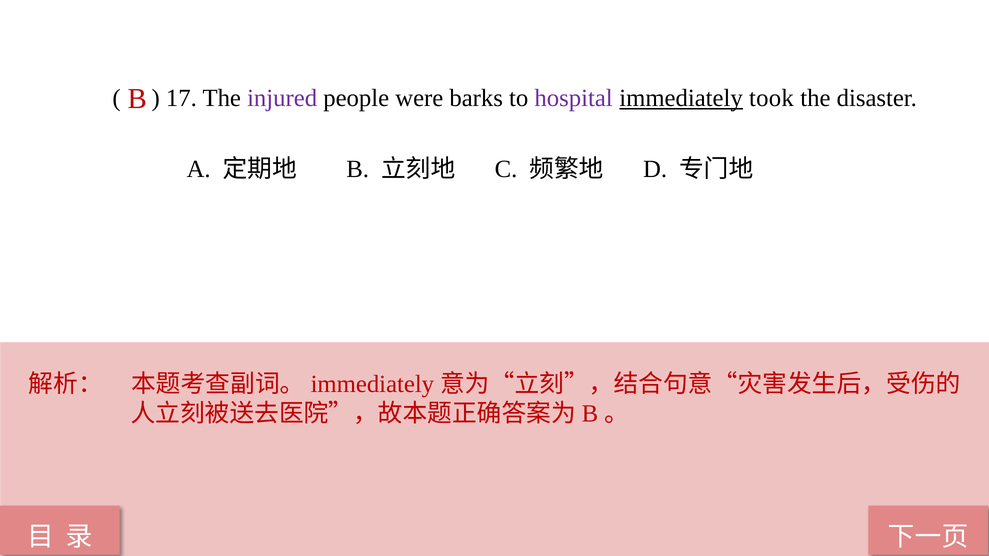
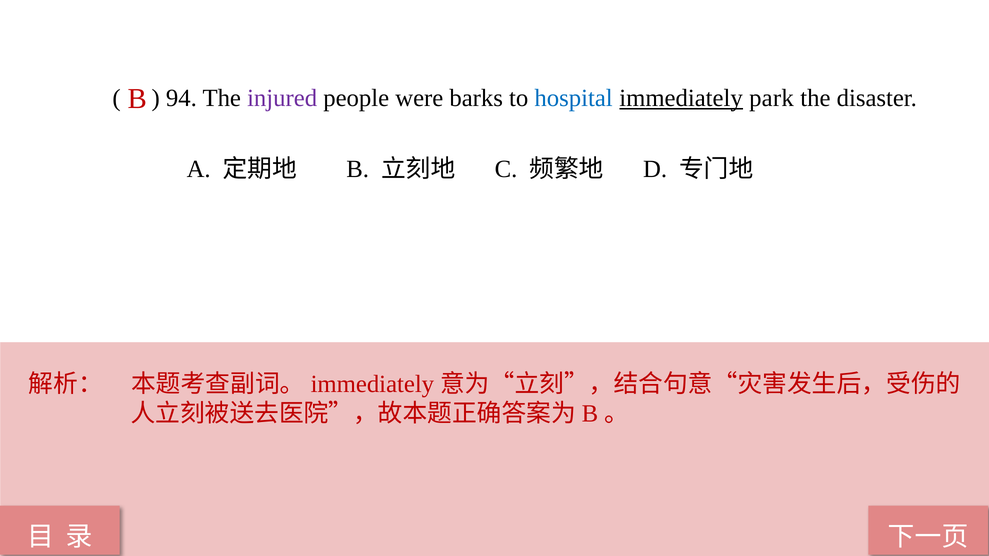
17: 17 -> 94 (181, 98)
hospital colour: purple -> blue (574, 98)
took: took -> park (771, 98)
